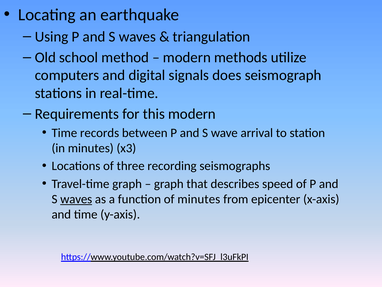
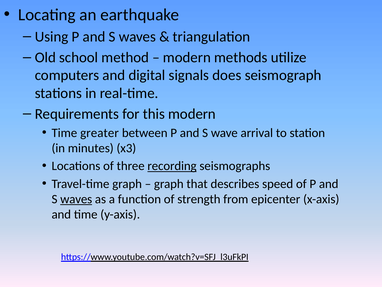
records: records -> greater (100, 133)
recording underline: none -> present (172, 166)
of minutes: minutes -> strength (199, 199)
